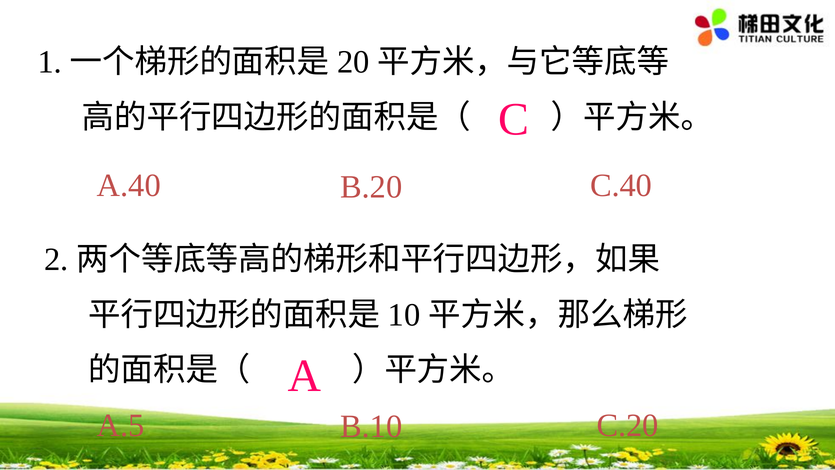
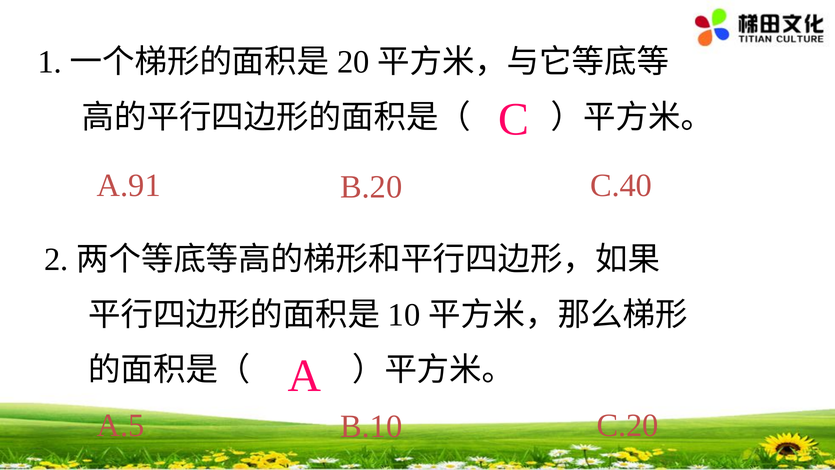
A.40: A.40 -> A.91 (129, 186)
